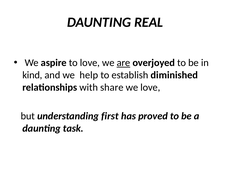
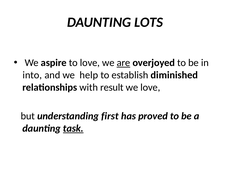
REAL: REAL -> LOTS (149, 22)
kind: kind -> into (32, 75)
share: share -> result (112, 87)
task underline: none -> present (73, 128)
